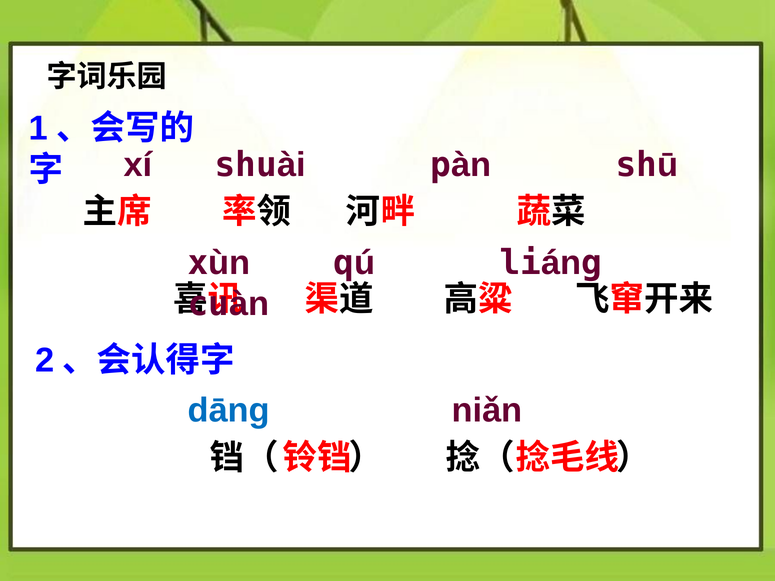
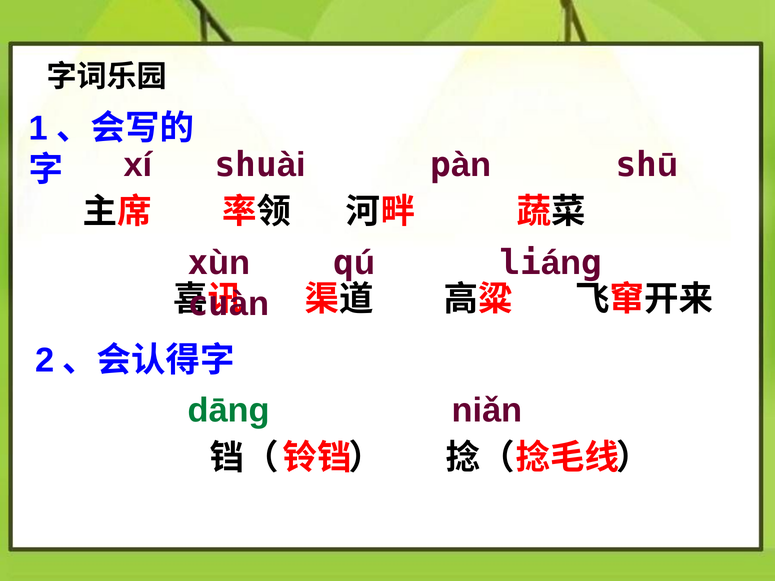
dāng colour: blue -> green (229, 411)
